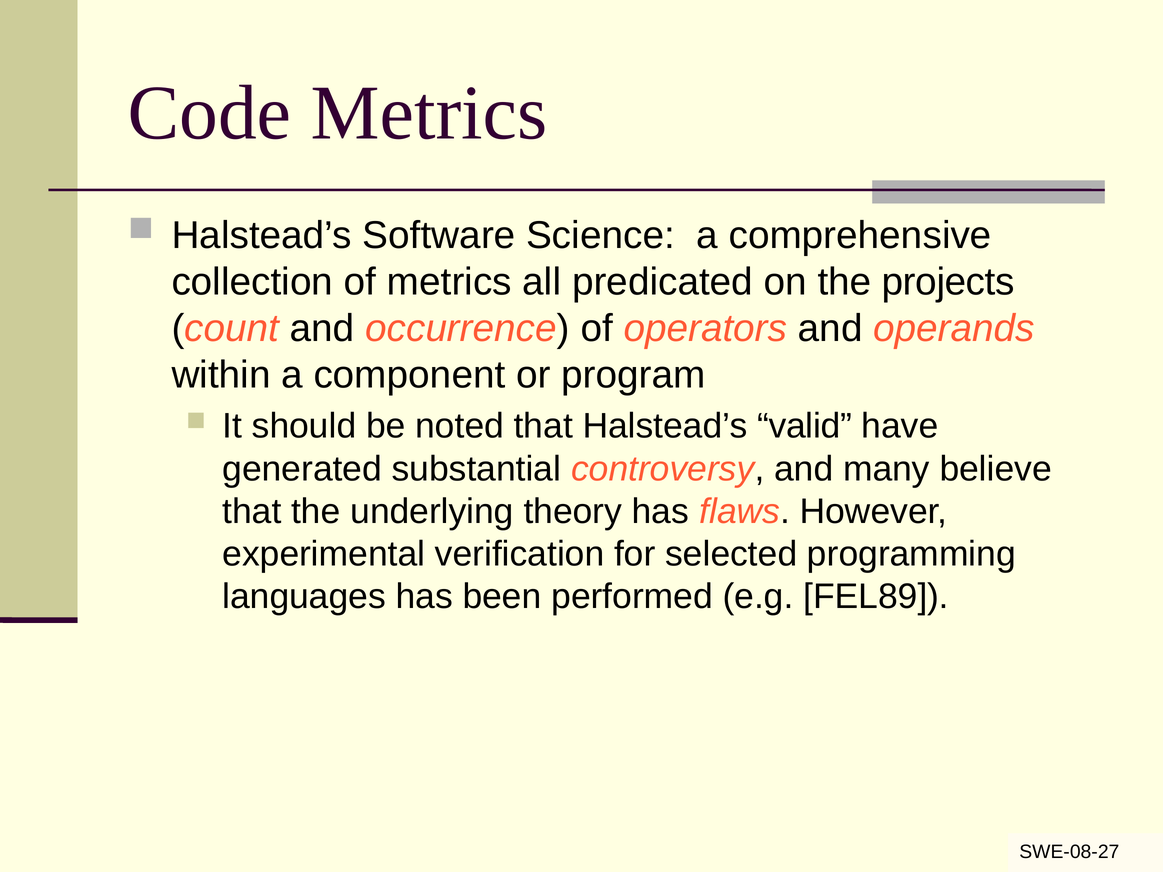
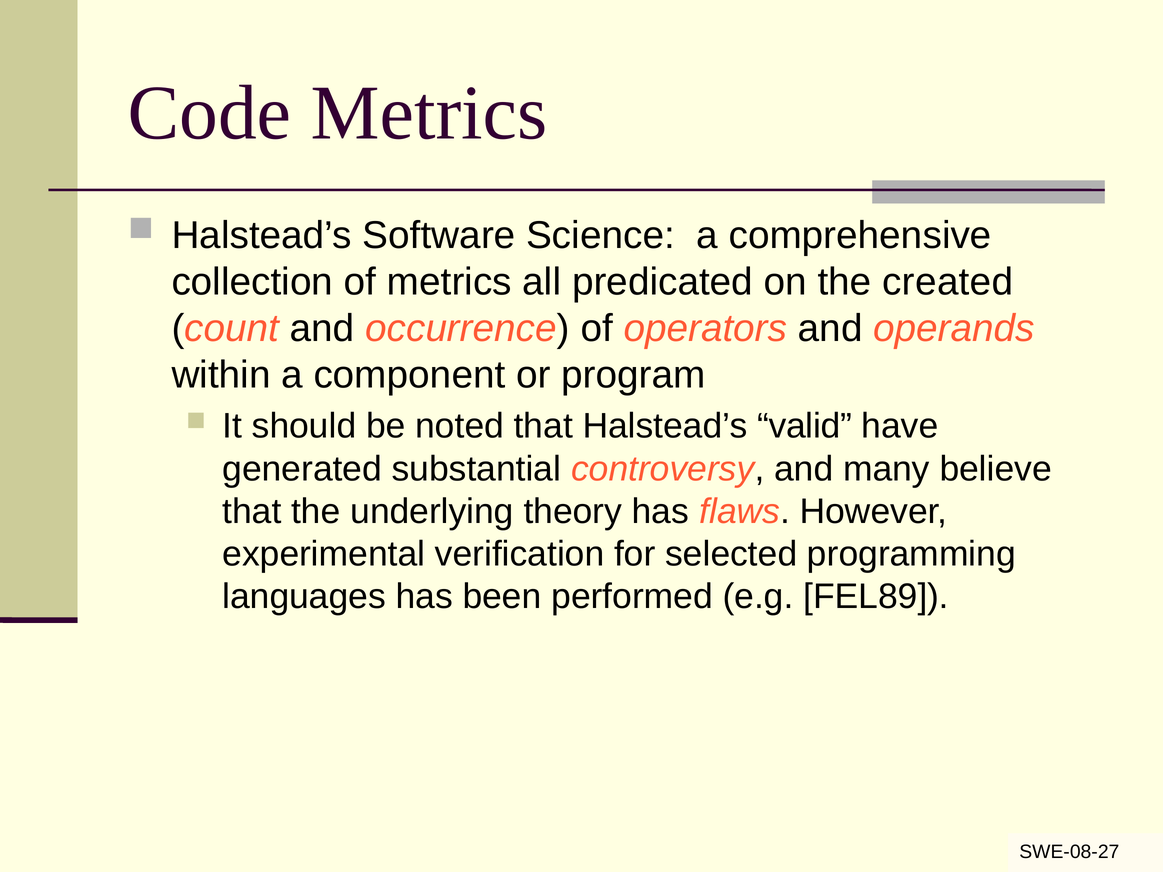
projects: projects -> created (948, 282)
